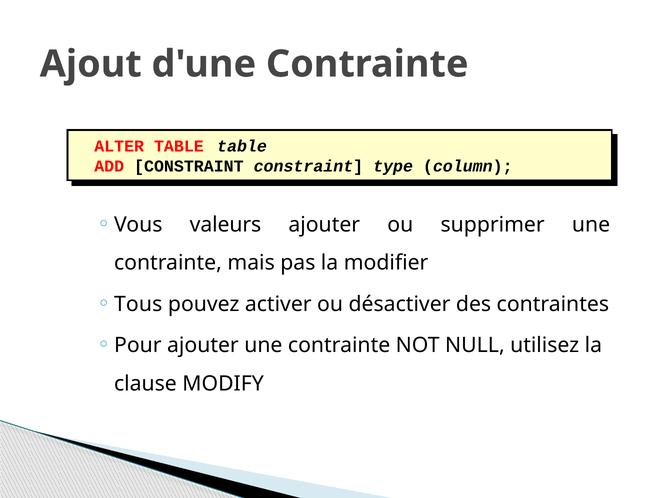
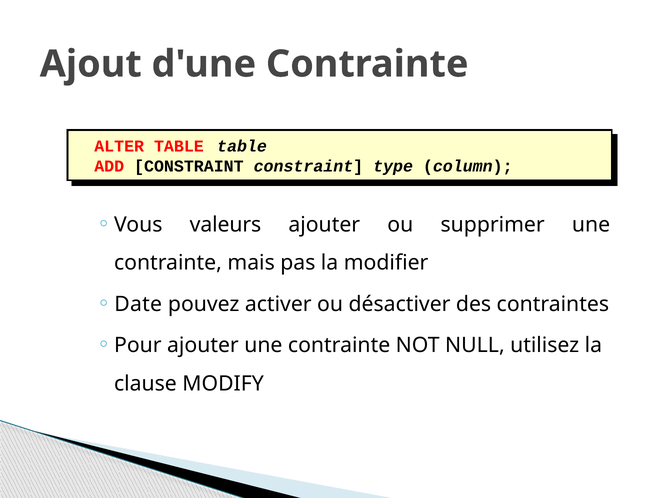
Tous: Tous -> Date (138, 304)
